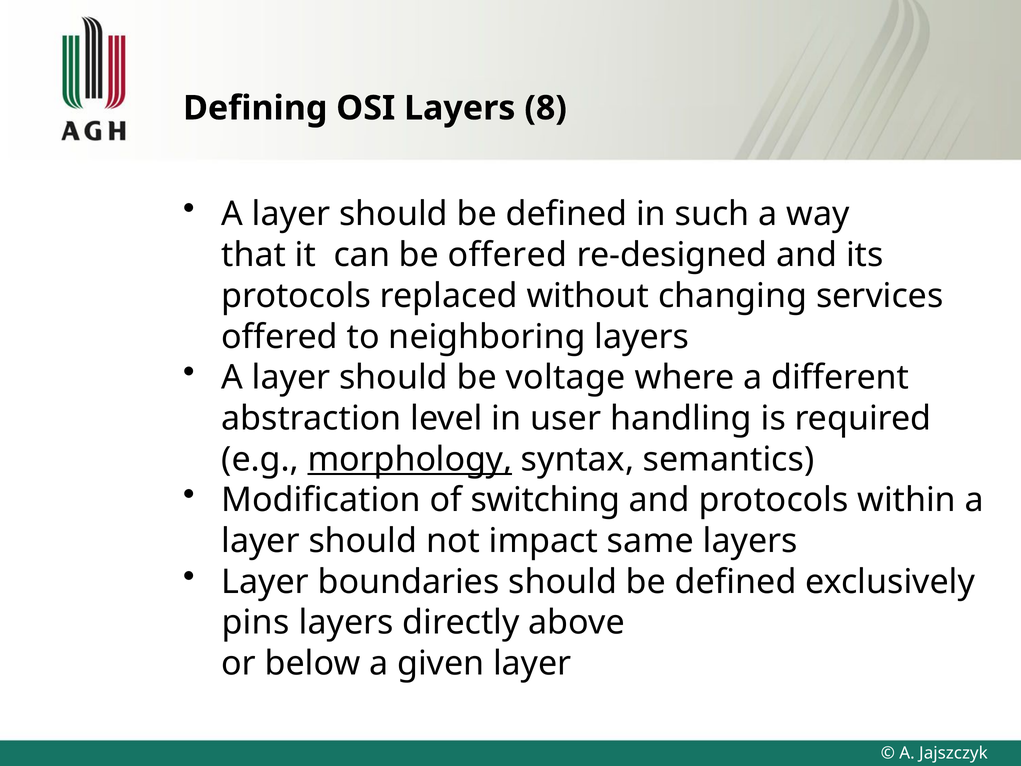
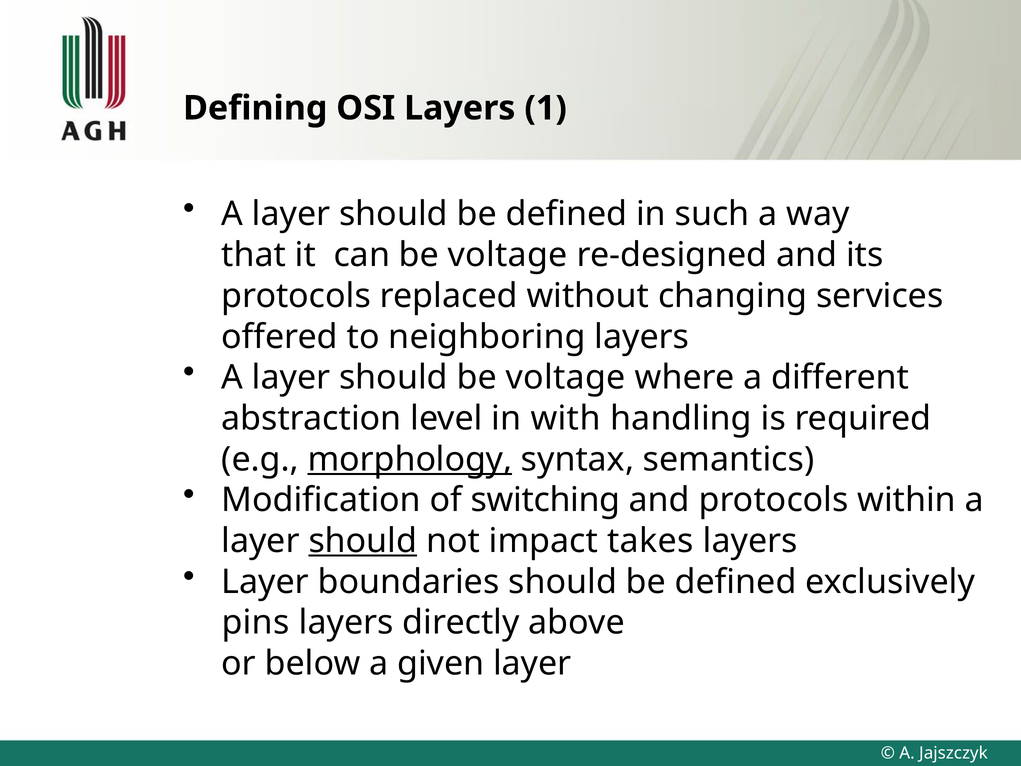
8: 8 -> 1 (546, 108)
can be offered: offered -> voltage (508, 255)
user: user -> with (566, 418)
should underline: none -> present (363, 541)
same: same -> takes (650, 541)
